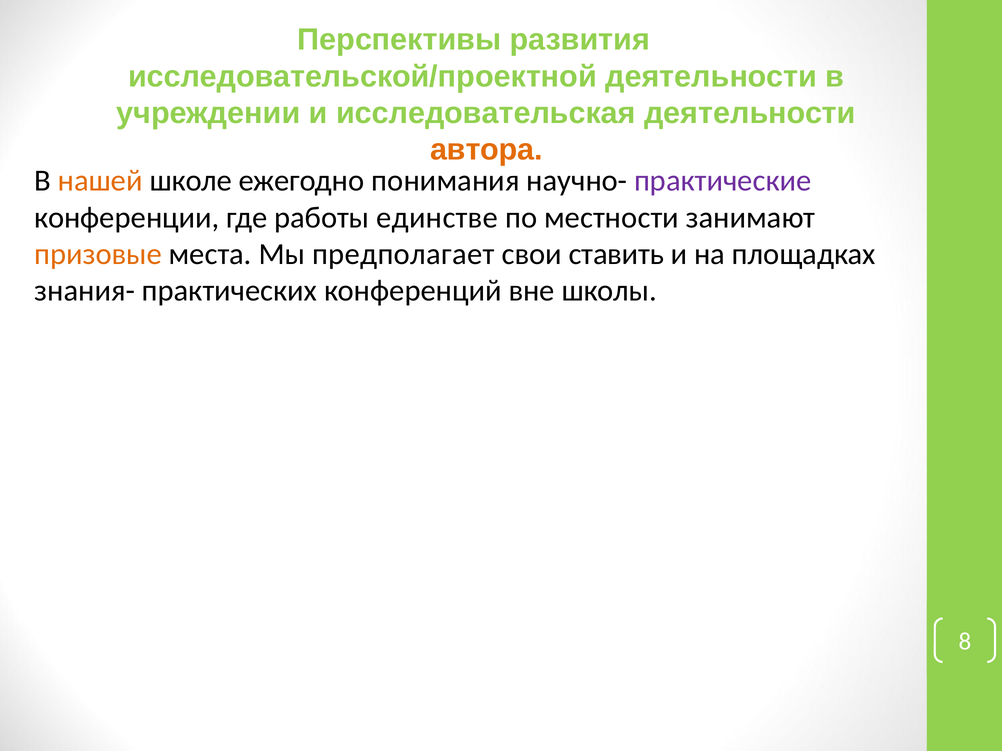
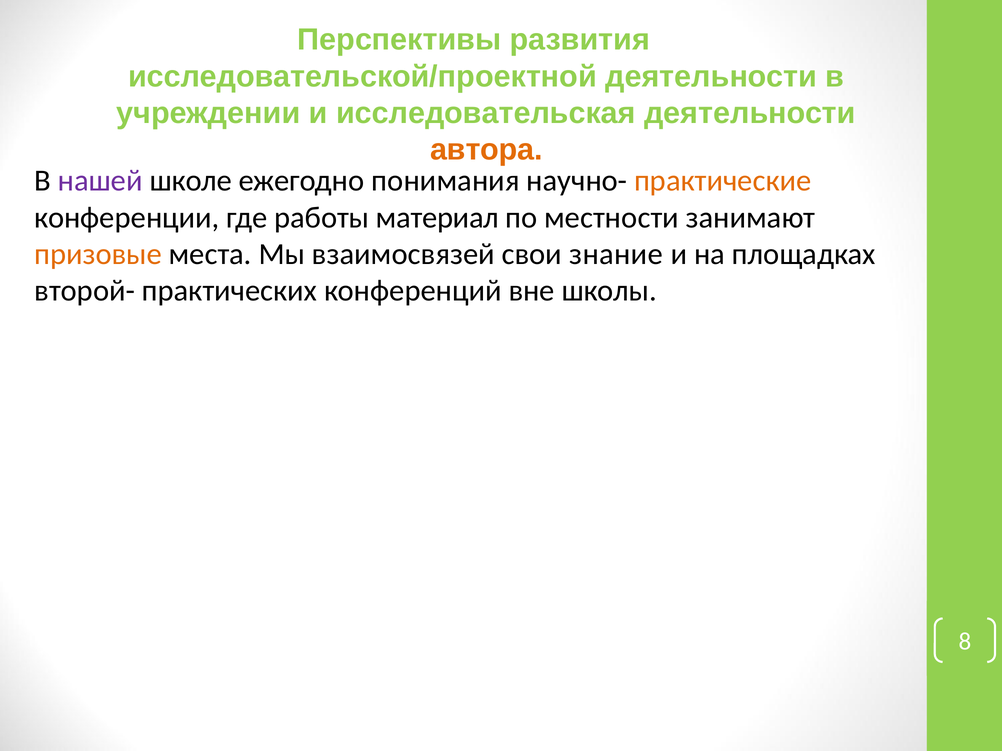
нашей colour: orange -> purple (100, 181)
практические colour: purple -> orange (723, 181)
единстве: единстве -> материал (437, 218)
предполагает: предполагает -> взаимосвязей (403, 254)
ставить: ставить -> знание (616, 254)
знания-: знания- -> второй- (85, 291)
